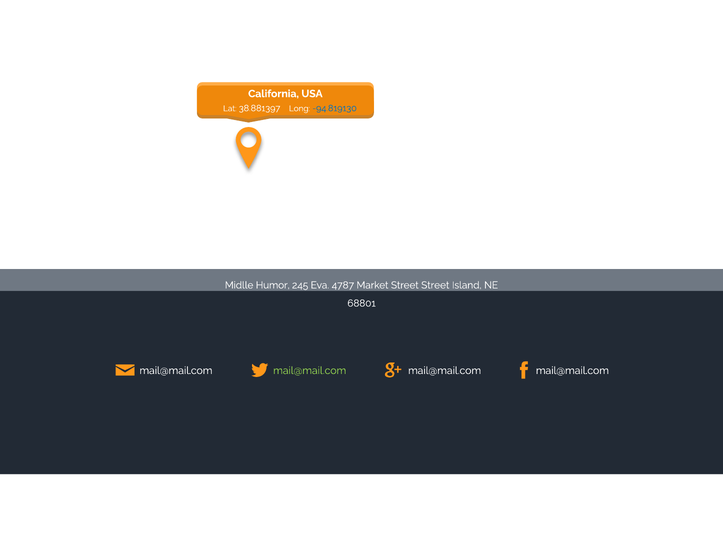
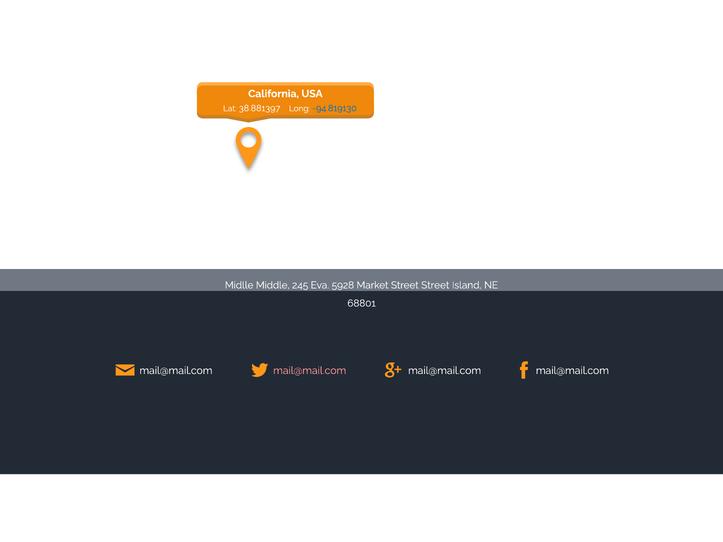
Humor: Humor -> Middle (273, 285)
4787: 4787 -> 5928 (343, 285)
mail@mail.com colour: light green -> pink (310, 371)
